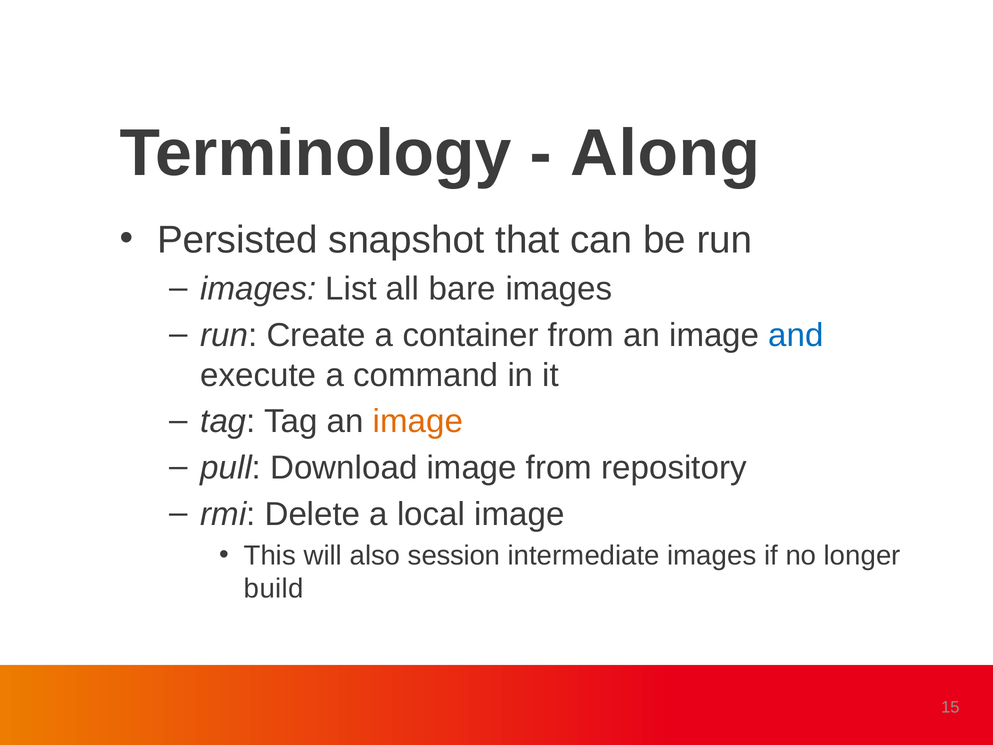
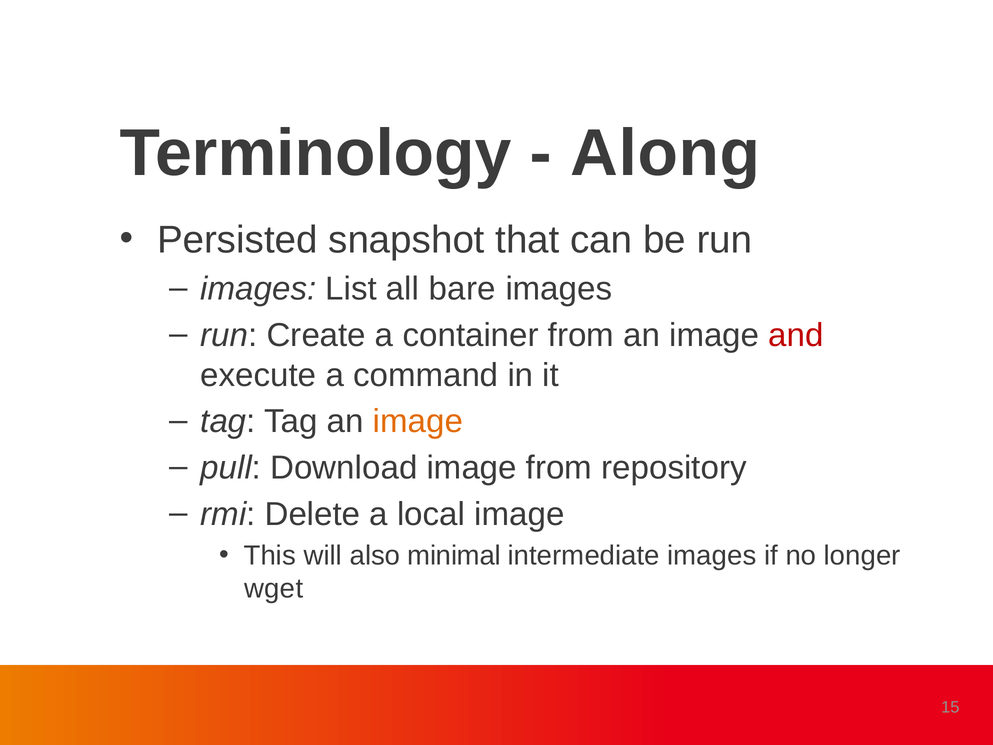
and colour: blue -> red (796, 335)
session: session -> minimal (454, 556)
build: build -> wget (274, 589)
